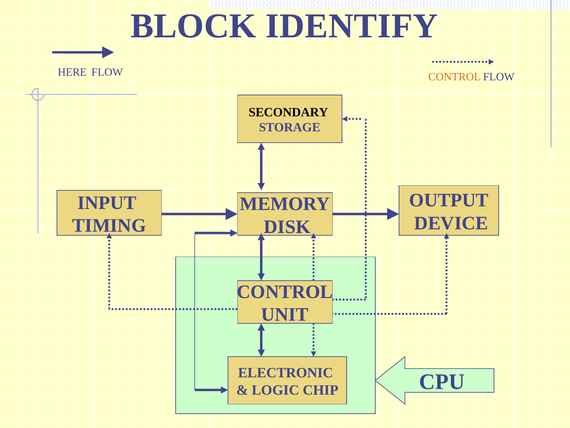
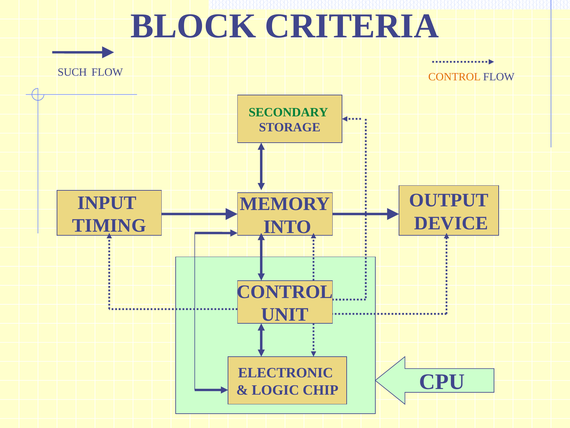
IDENTIFY: IDENTIFY -> CRITERIA (352, 26)
HERE: HERE -> SUCH (72, 72)
SECONDARY colour: black -> green (288, 112)
DISK: DISK -> INTO (287, 226)
